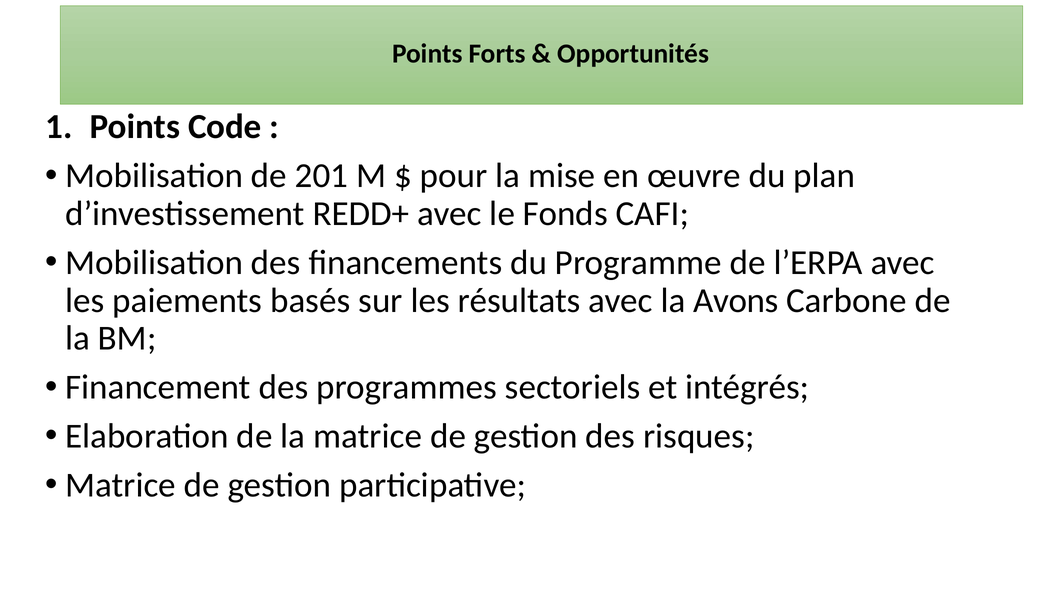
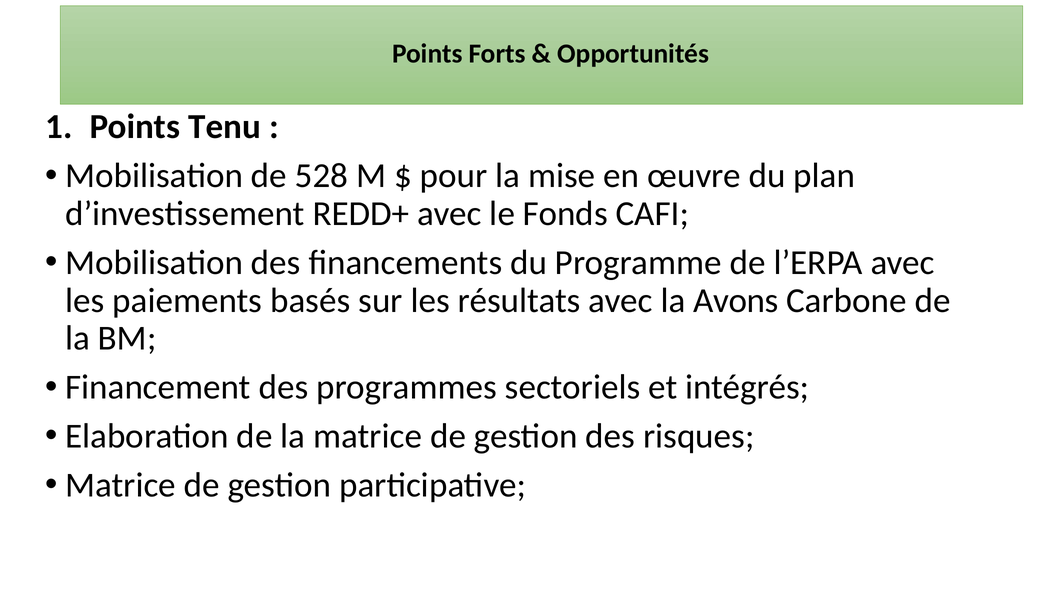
Code: Code -> Tenu (225, 127)
201: 201 -> 528 (321, 176)
